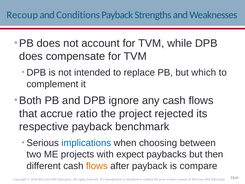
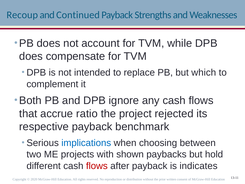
Conditions: Conditions -> Continued (78, 15)
expect: expect -> shown (130, 154)
then: then -> hold (214, 154)
flows colour: orange -> red (97, 166)
compare: compare -> indicates (199, 166)
